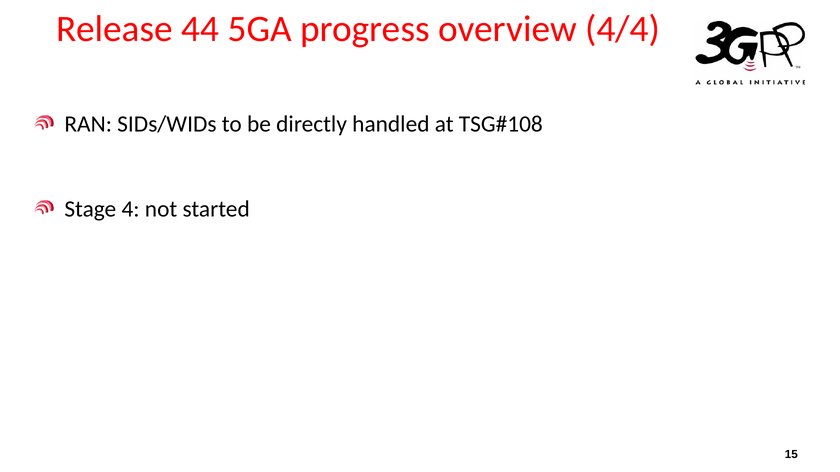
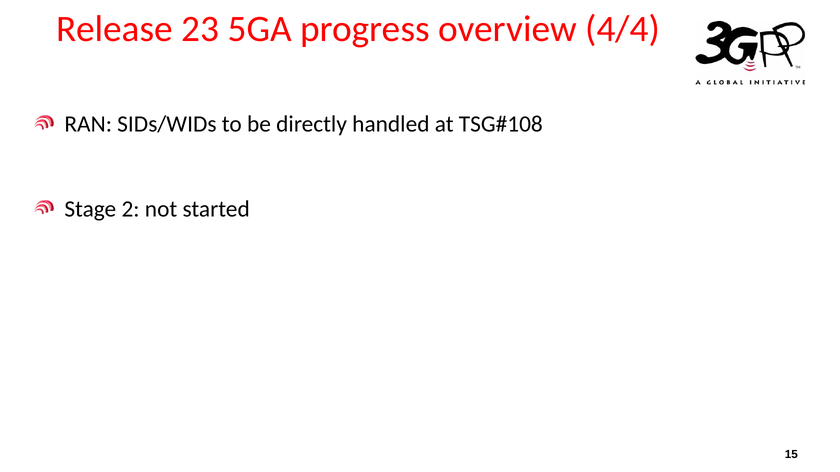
44: 44 -> 23 (200, 29)
4: 4 -> 2 (131, 209)
